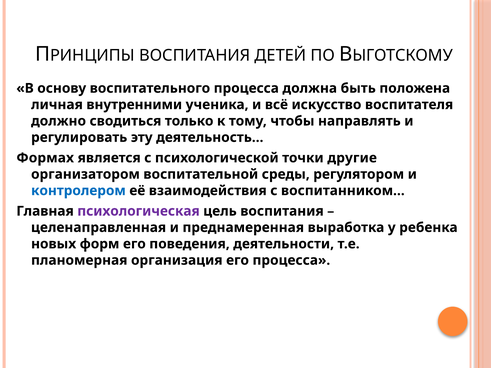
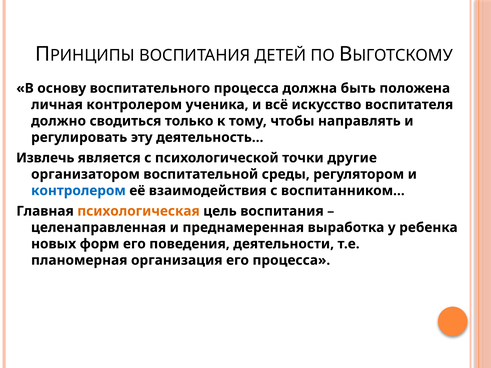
личная внутренними: внутренними -> контролером (134, 105)
Формах: Формах -> Извлечь (45, 158)
психологическая colour: purple -> orange (139, 211)
